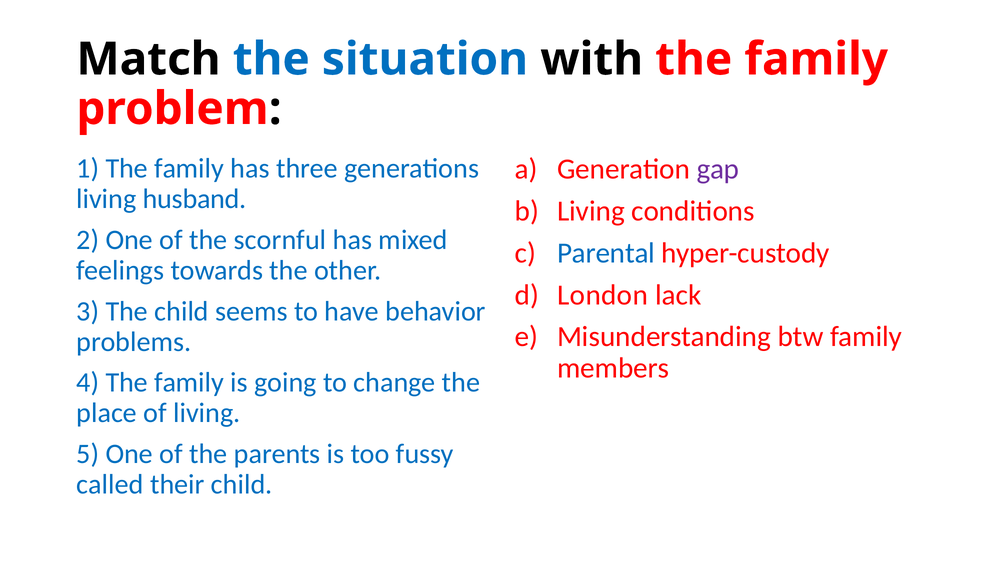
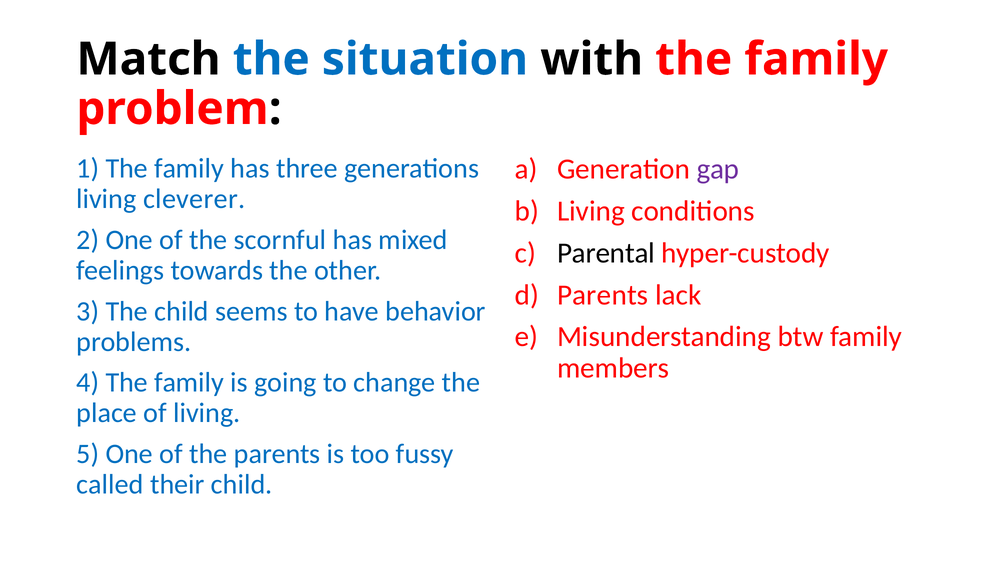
husband: husband -> cleverer (194, 199)
Parental colour: blue -> black (606, 253)
London: London -> Parents (603, 295)
